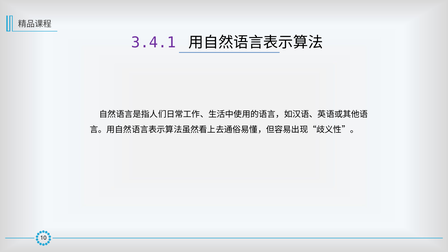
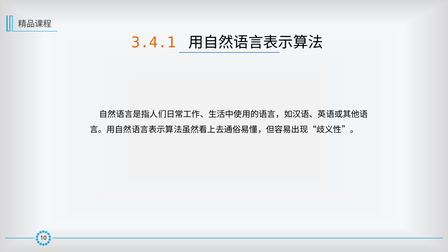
3.4.1 colour: purple -> orange (153, 43)
